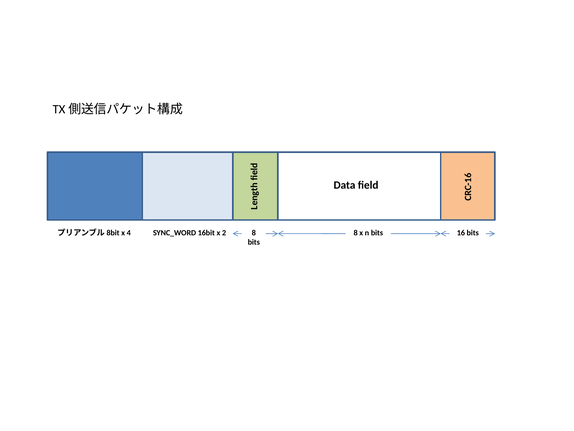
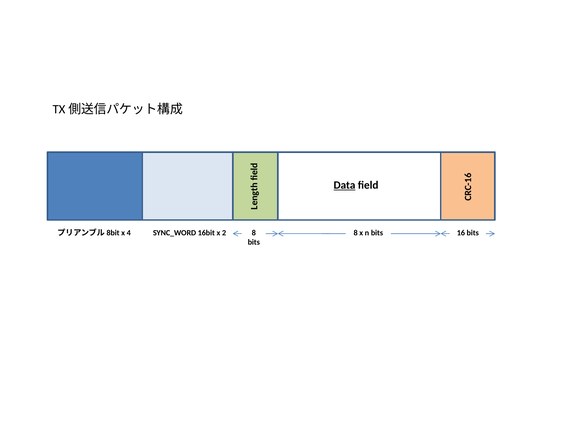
Data underline: none -> present (344, 185)
